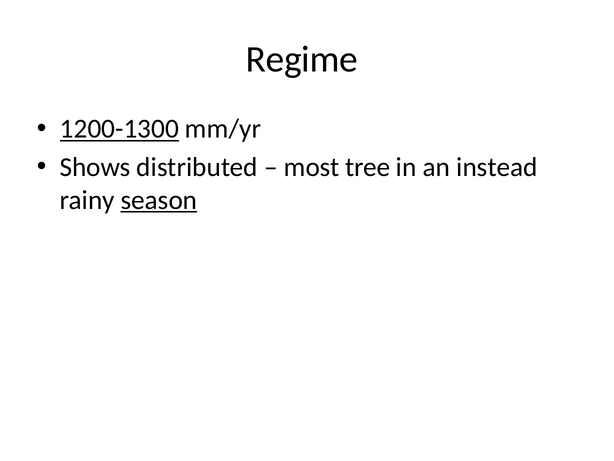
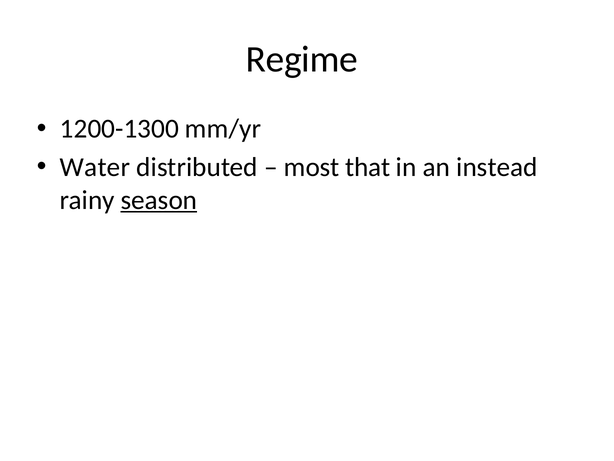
1200-1300 underline: present -> none (119, 129)
Shows: Shows -> Water (95, 167)
tree: tree -> that (368, 167)
